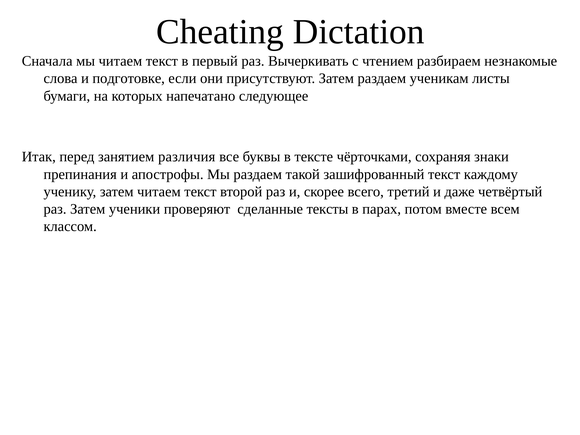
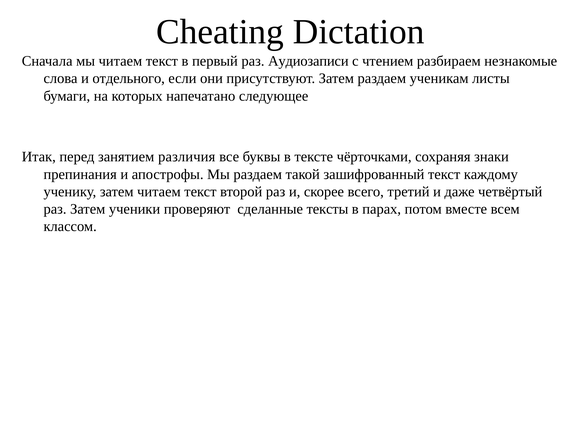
Вычеркивать: Вычеркивать -> Аудиозаписи (308, 61)
подготовке: подготовке -> отдельного (129, 79)
